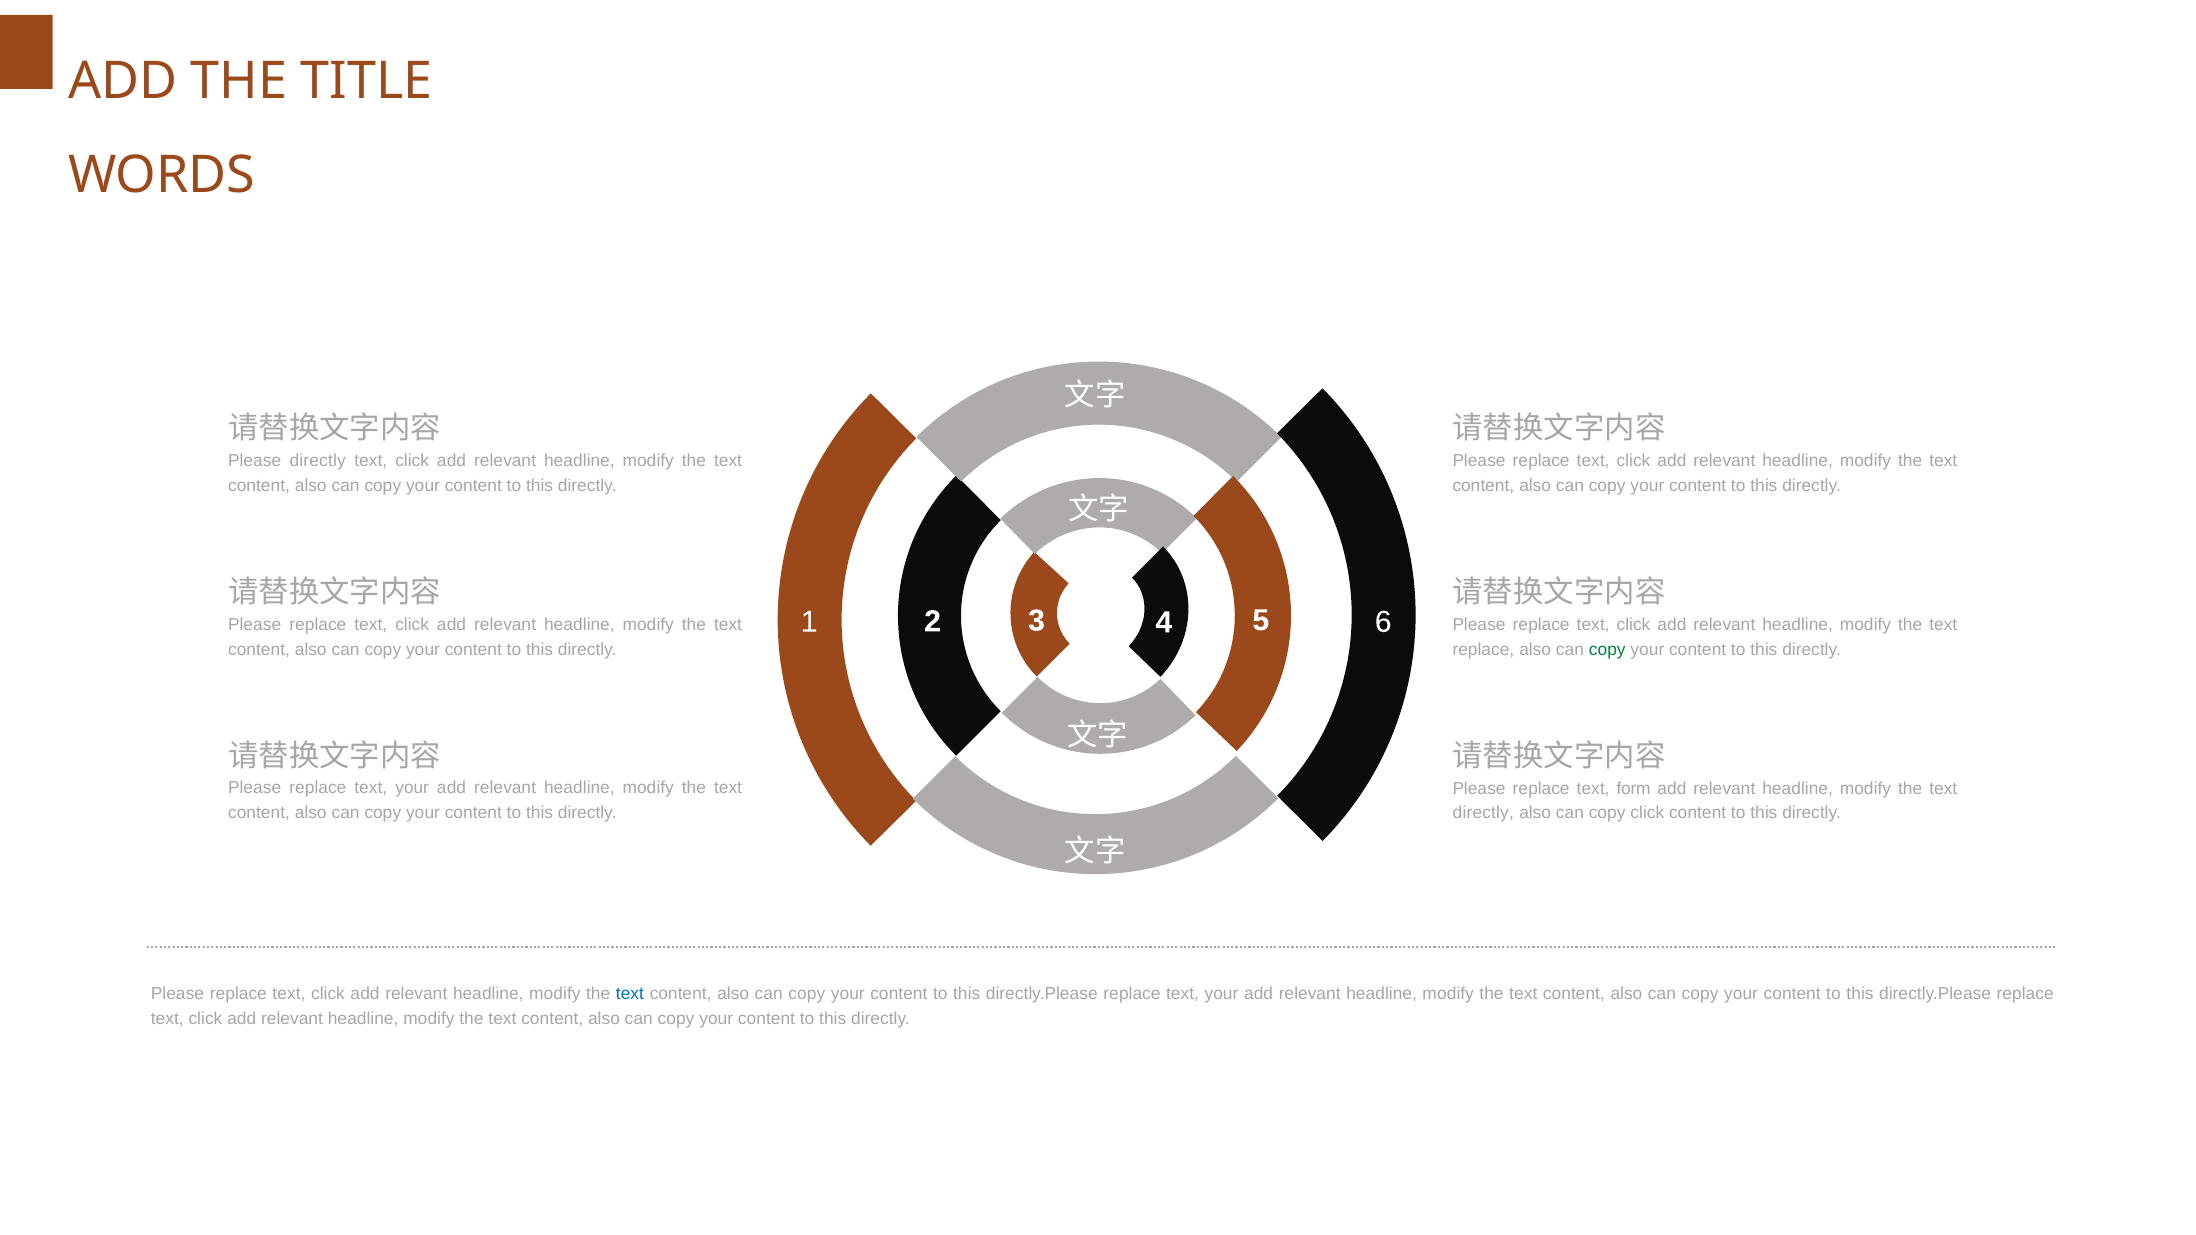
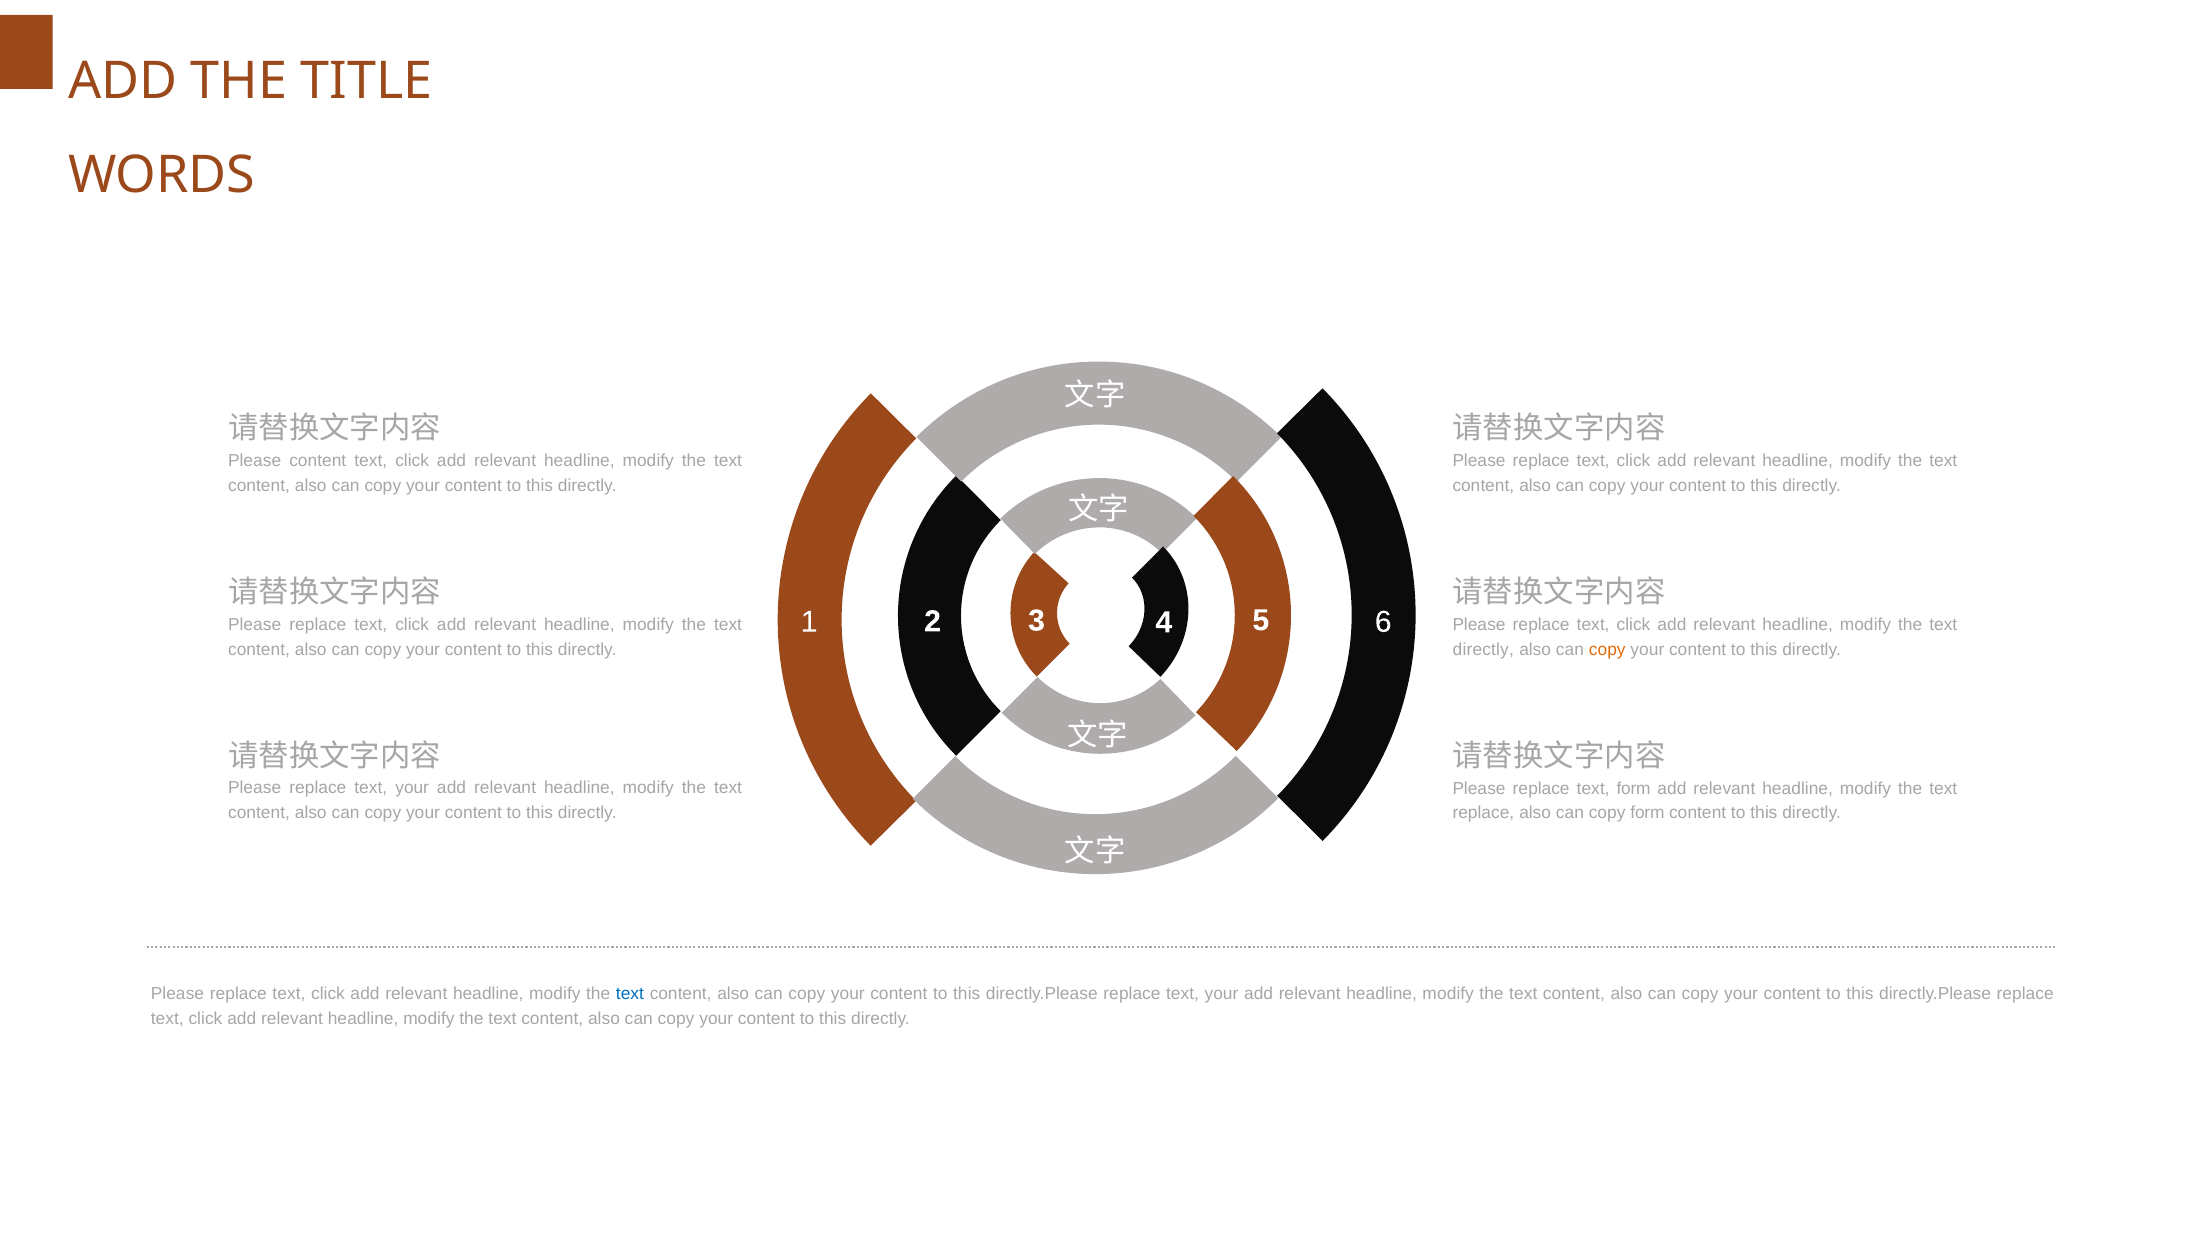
Please directly: directly -> content (318, 461)
replace: replace -> directly (1483, 650)
copy colour: green -> orange (1607, 650)
directly: directly -> replace (1483, 813)
copy click: click -> form (1647, 813)
